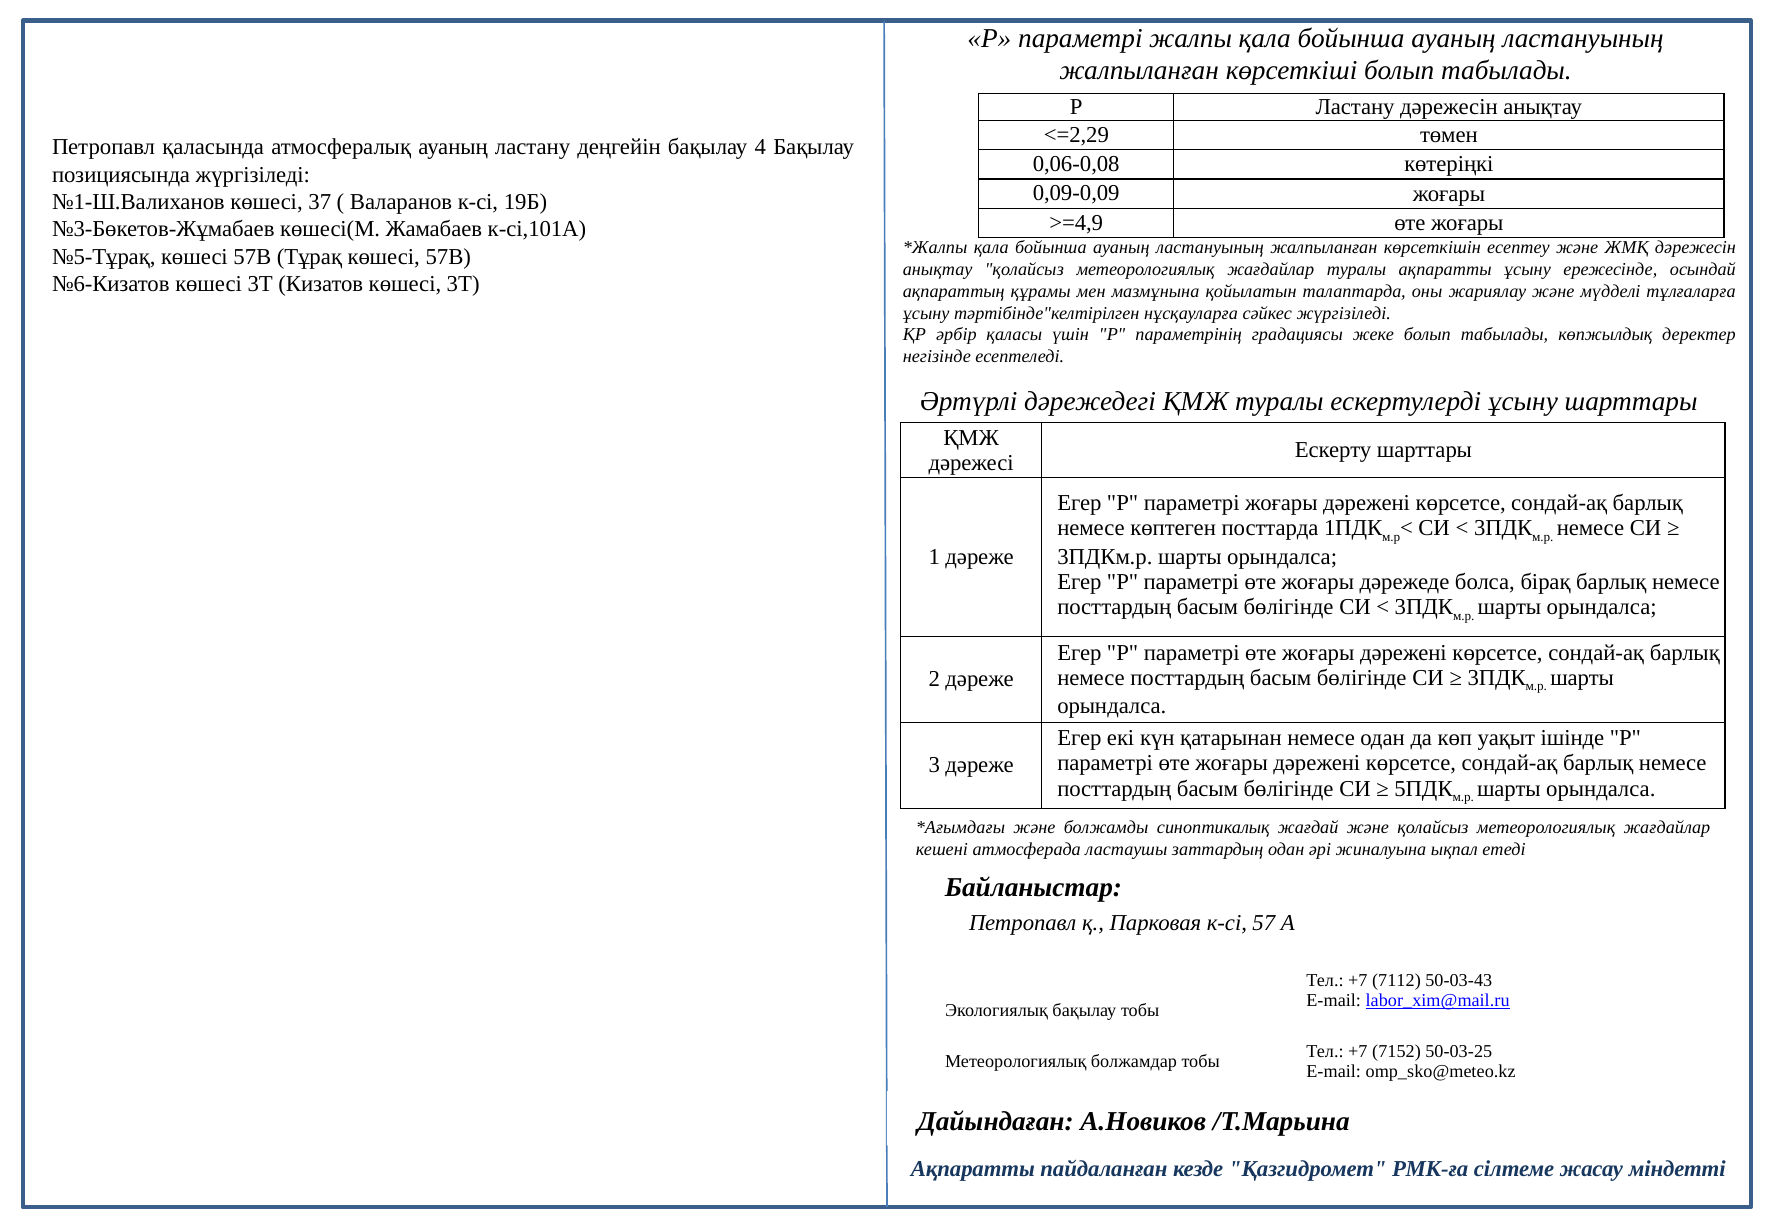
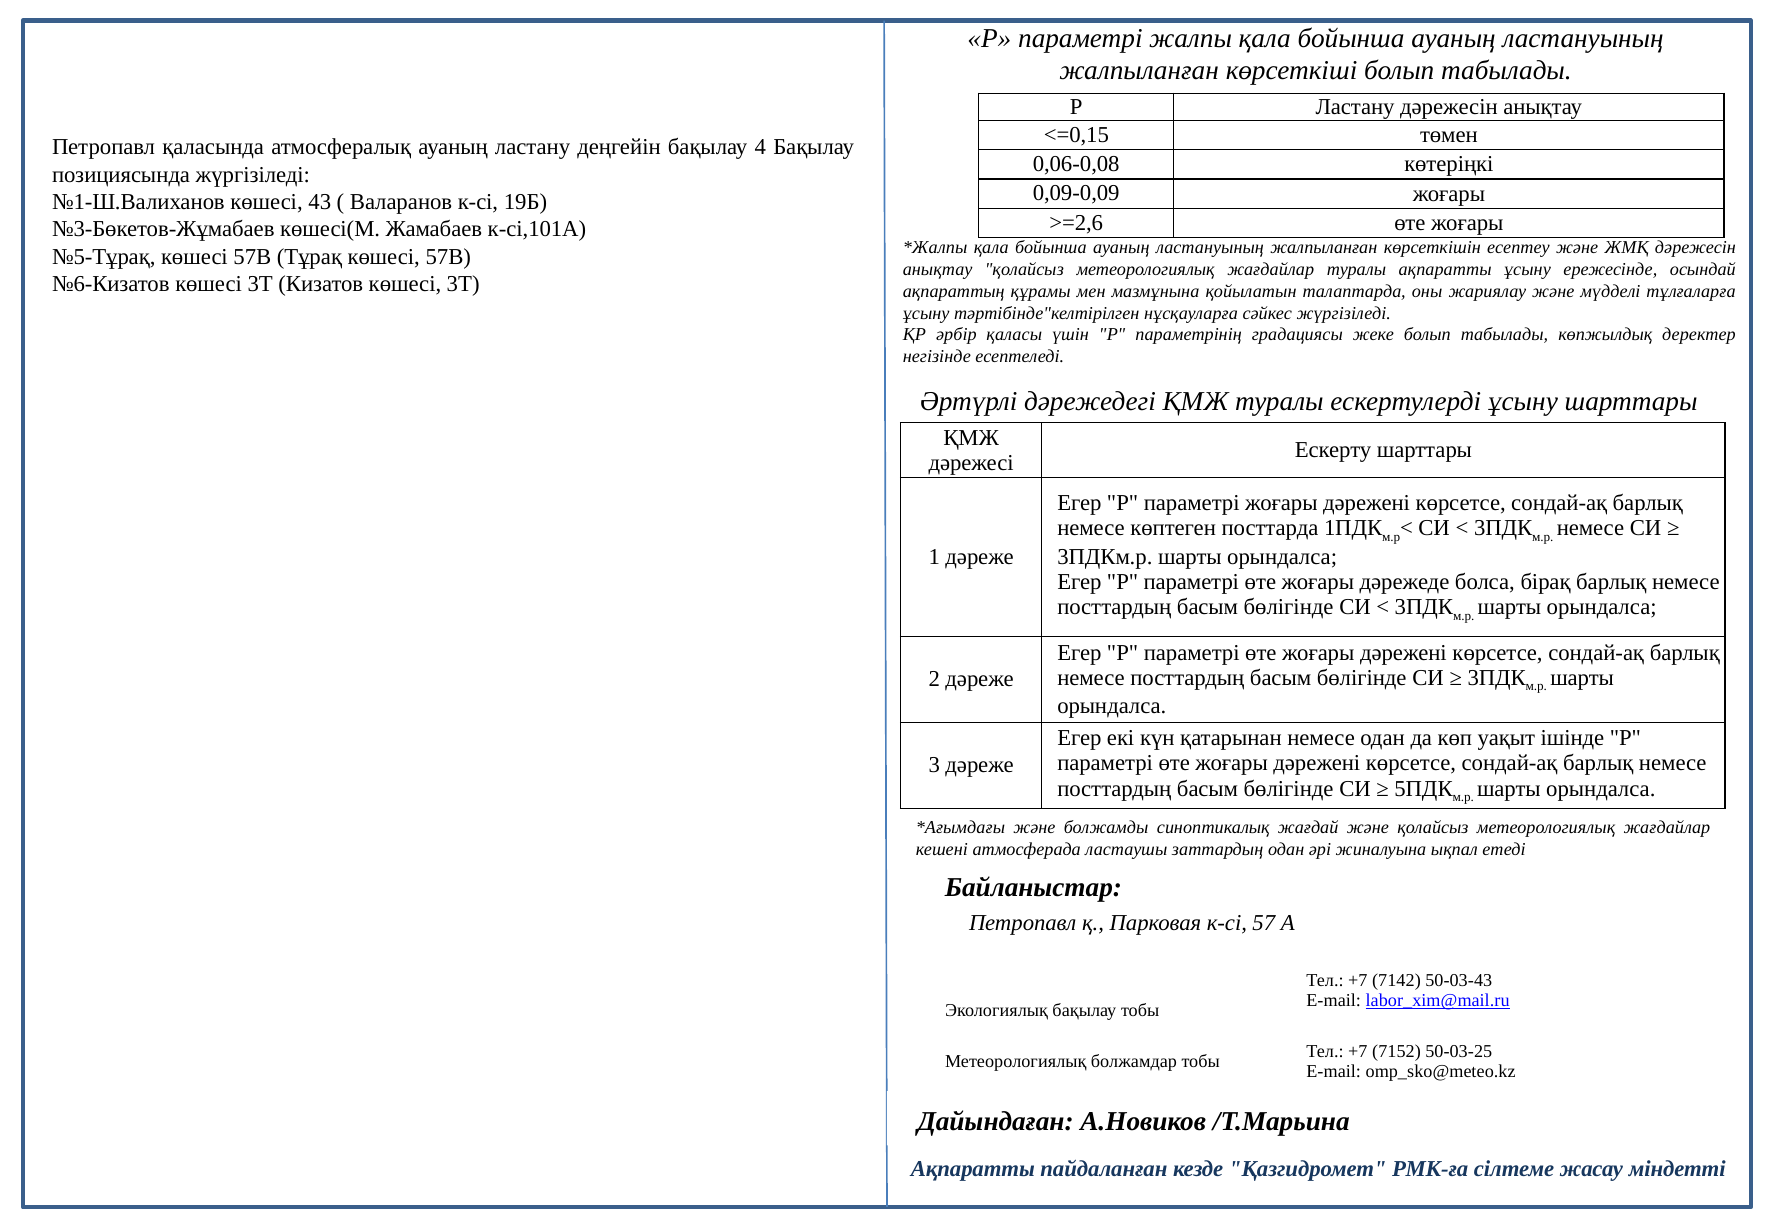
<=2,29: <=2,29 -> <=0,15 (1076, 135)
37: 37 -> 43 (320, 202)
>=4,9: >=4,9 -> >=2,6 (1076, 223)
7112: 7112 -> 7142 (1396, 980)
